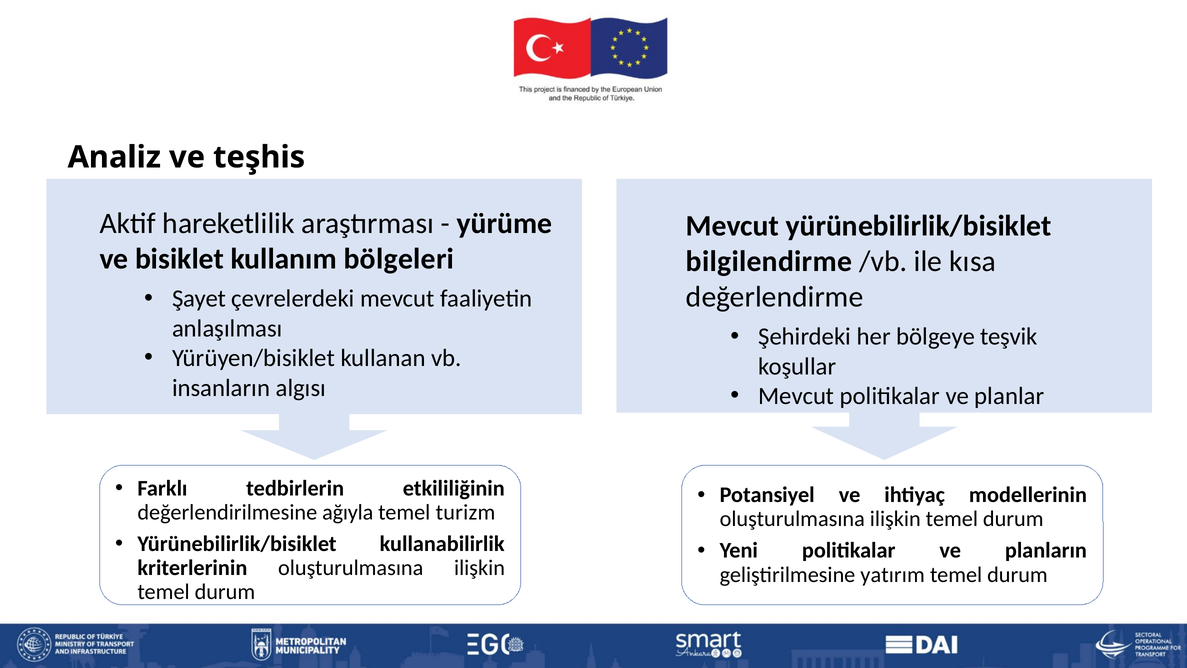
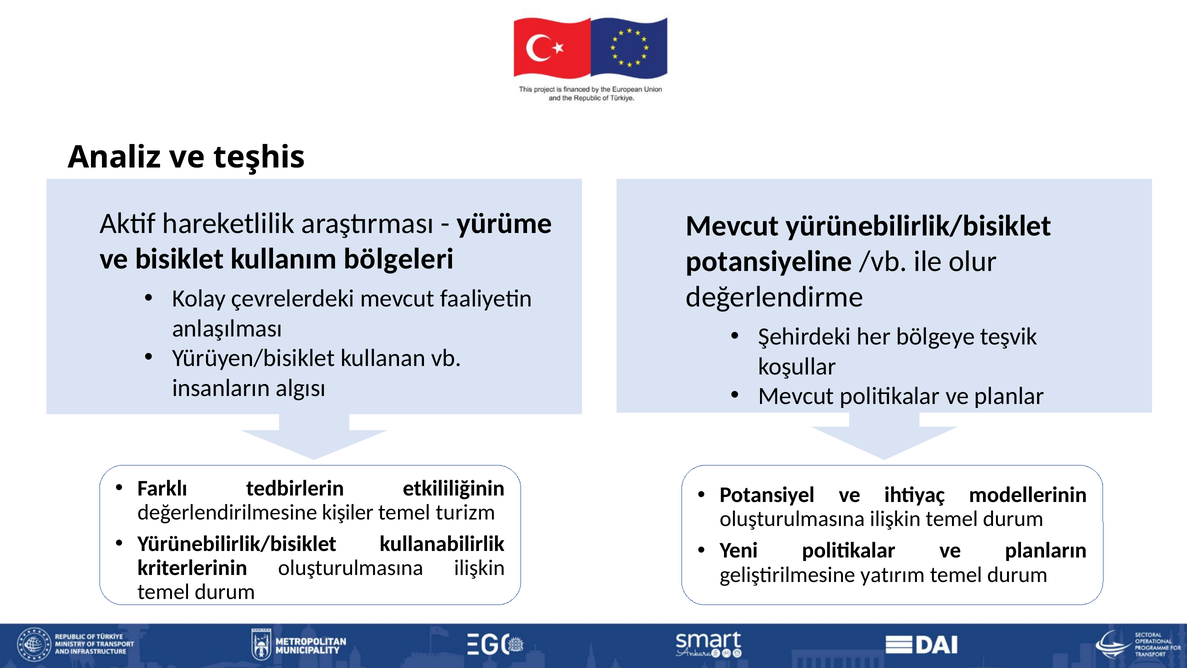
bilgilendirme: bilgilendirme -> potansiyeline (769, 261)
kısa: kısa -> olur (973, 261)
Şayet: Şayet -> Kolay (199, 299)
ağıyla: ağıyla -> kişiler (348, 512)
